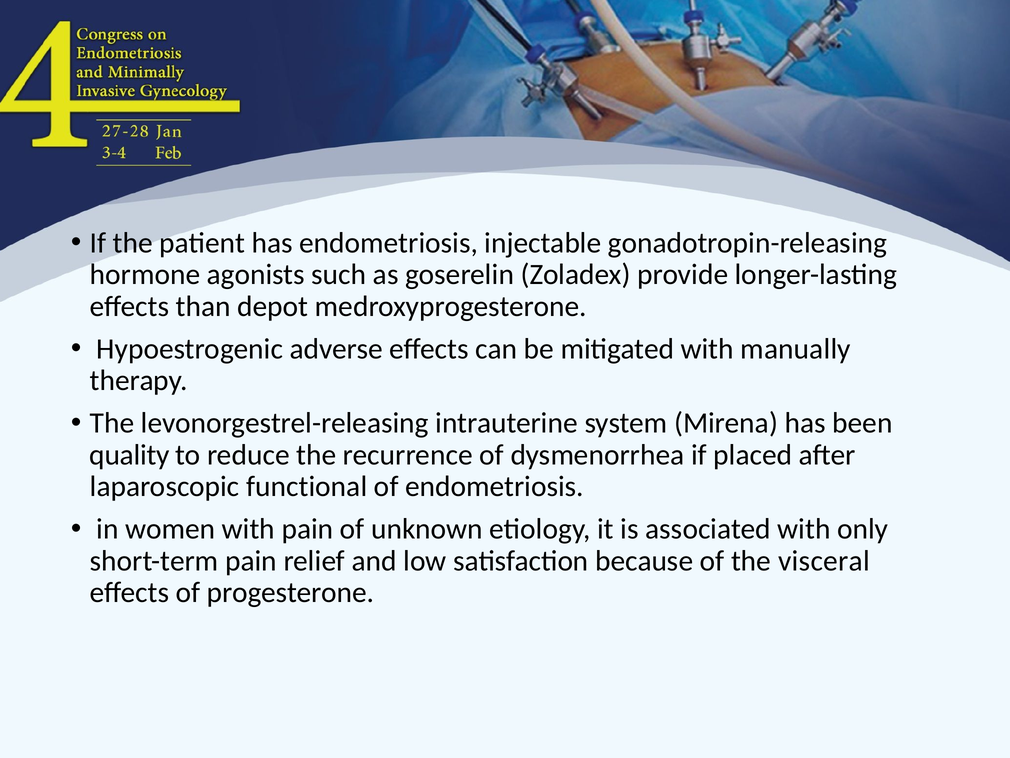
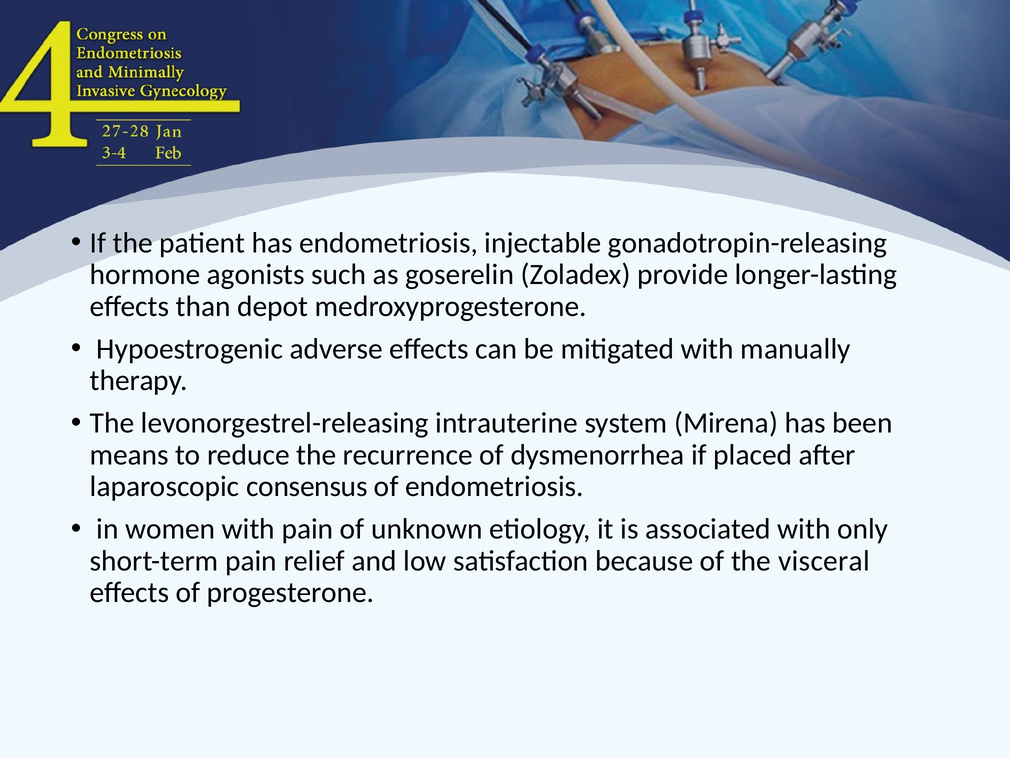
quality: quality -> means (129, 455)
functional: functional -> consensus (307, 486)
